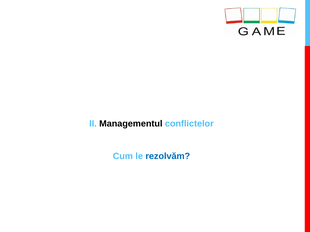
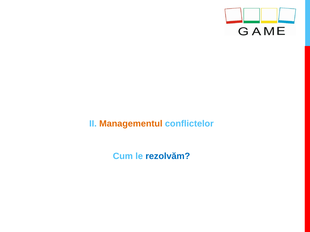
Managementul colour: black -> orange (131, 124)
